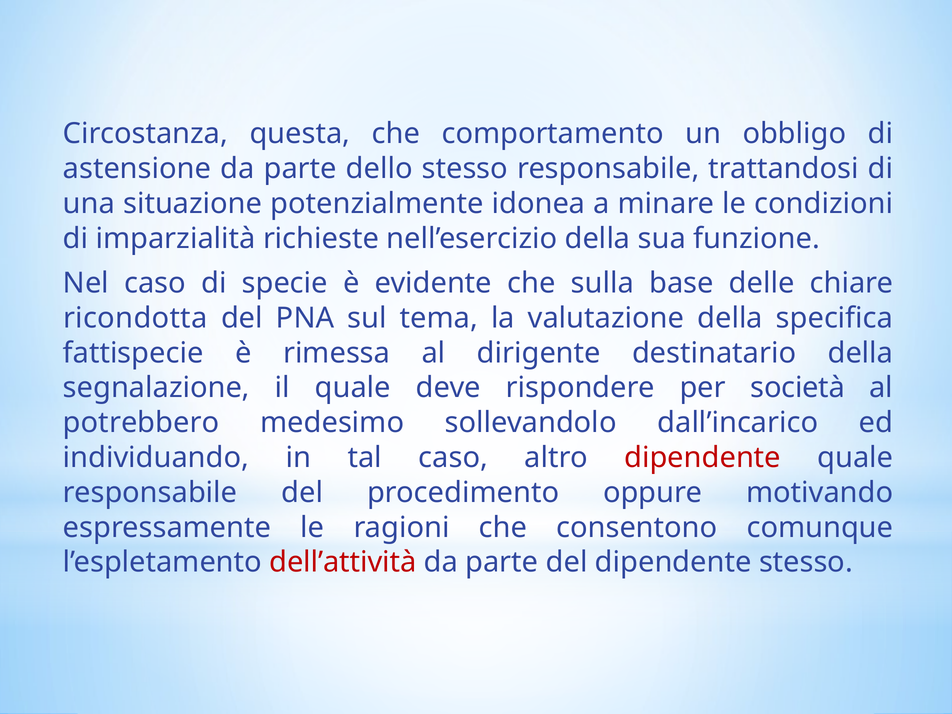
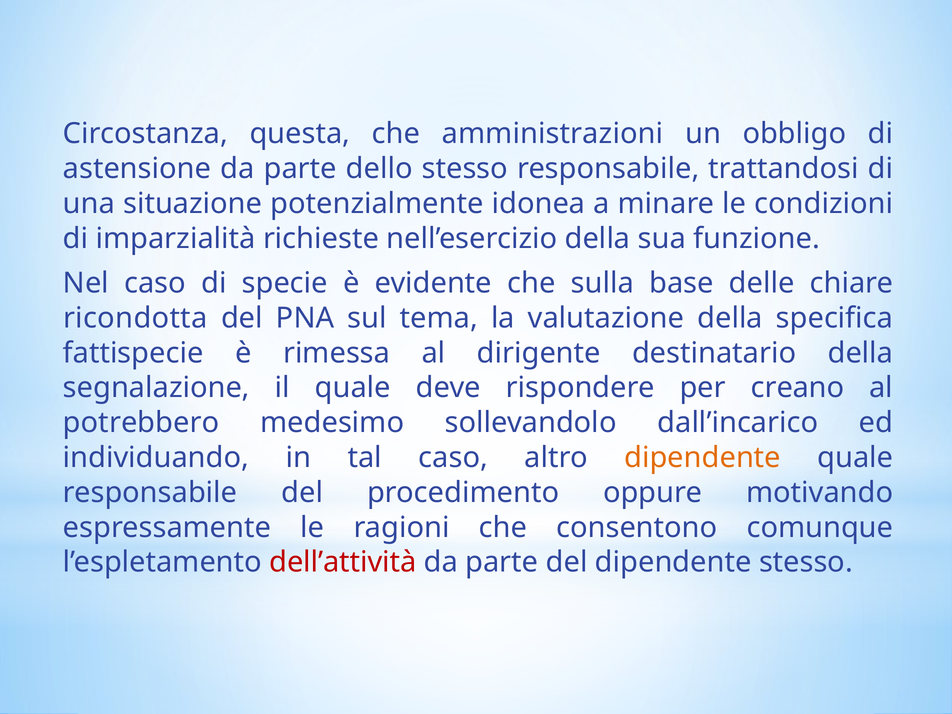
comportamento: comportamento -> amministrazioni (553, 134)
società: società -> creano (798, 388)
dipendente colour: red -> orange (703, 458)
